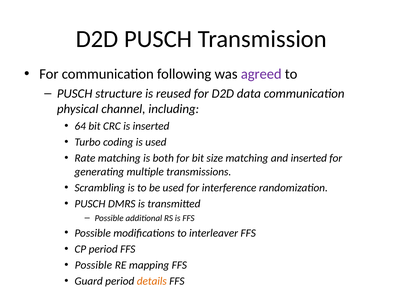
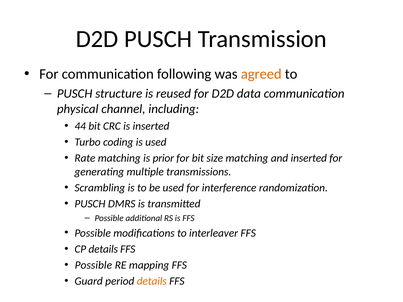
agreed colour: purple -> orange (261, 74)
64: 64 -> 44 (80, 126)
both: both -> prior (163, 158)
CP period: period -> details (103, 249)
